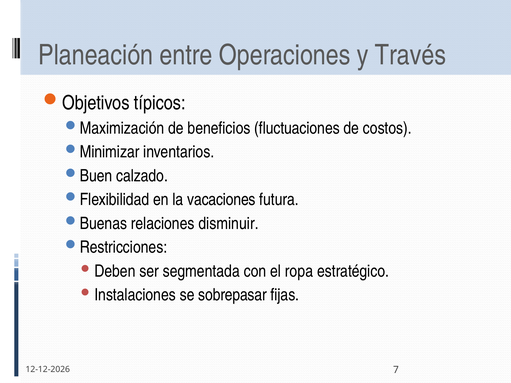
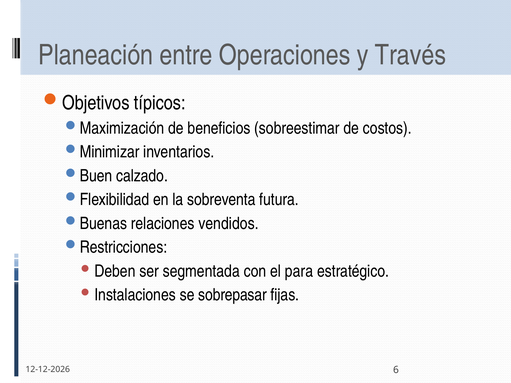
fluctuaciones: fluctuaciones -> sobreestimar (297, 128)
vacaciones: vacaciones -> sobreventa (221, 200)
disminuir: disminuir -> vendidos (229, 224)
ropa: ropa -> para (299, 271)
7: 7 -> 6 (396, 370)
